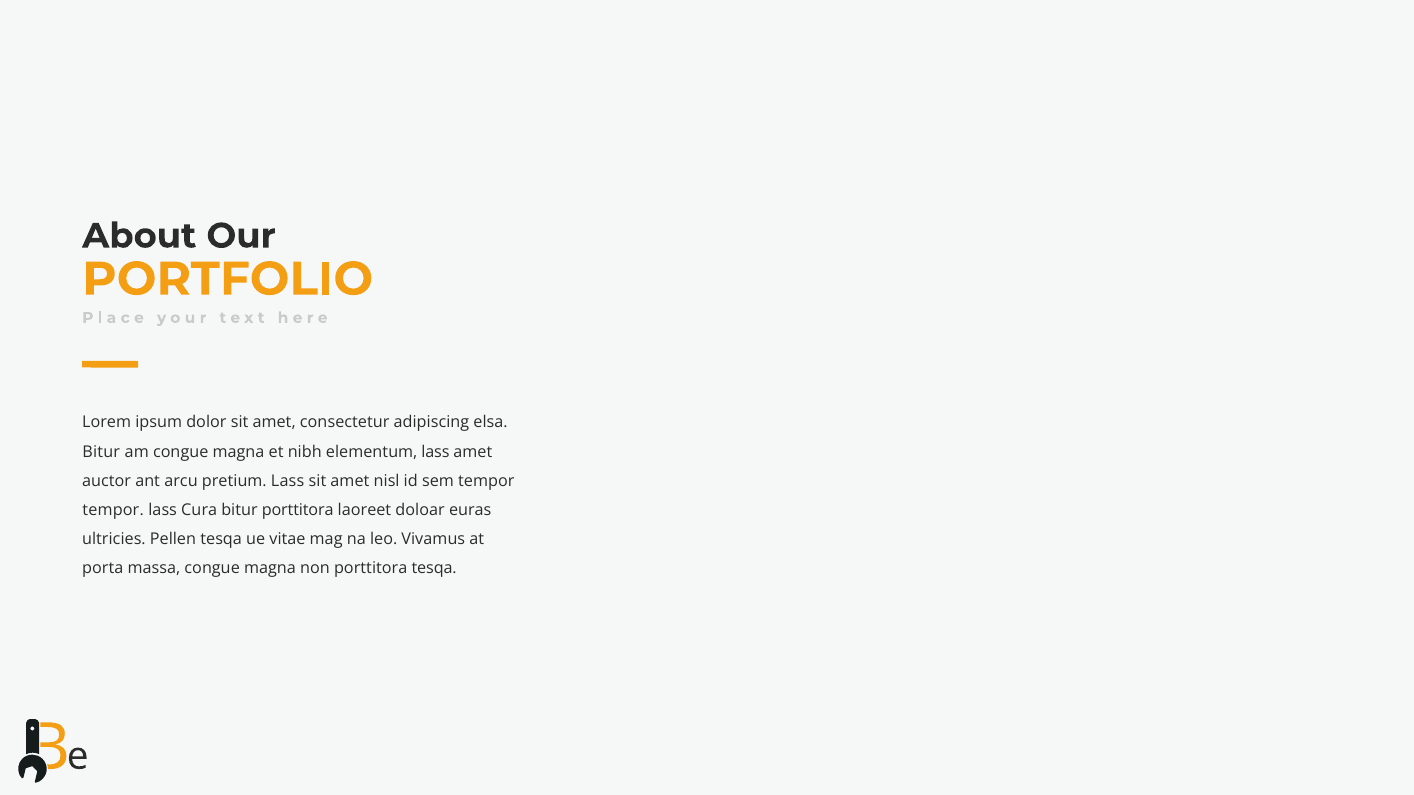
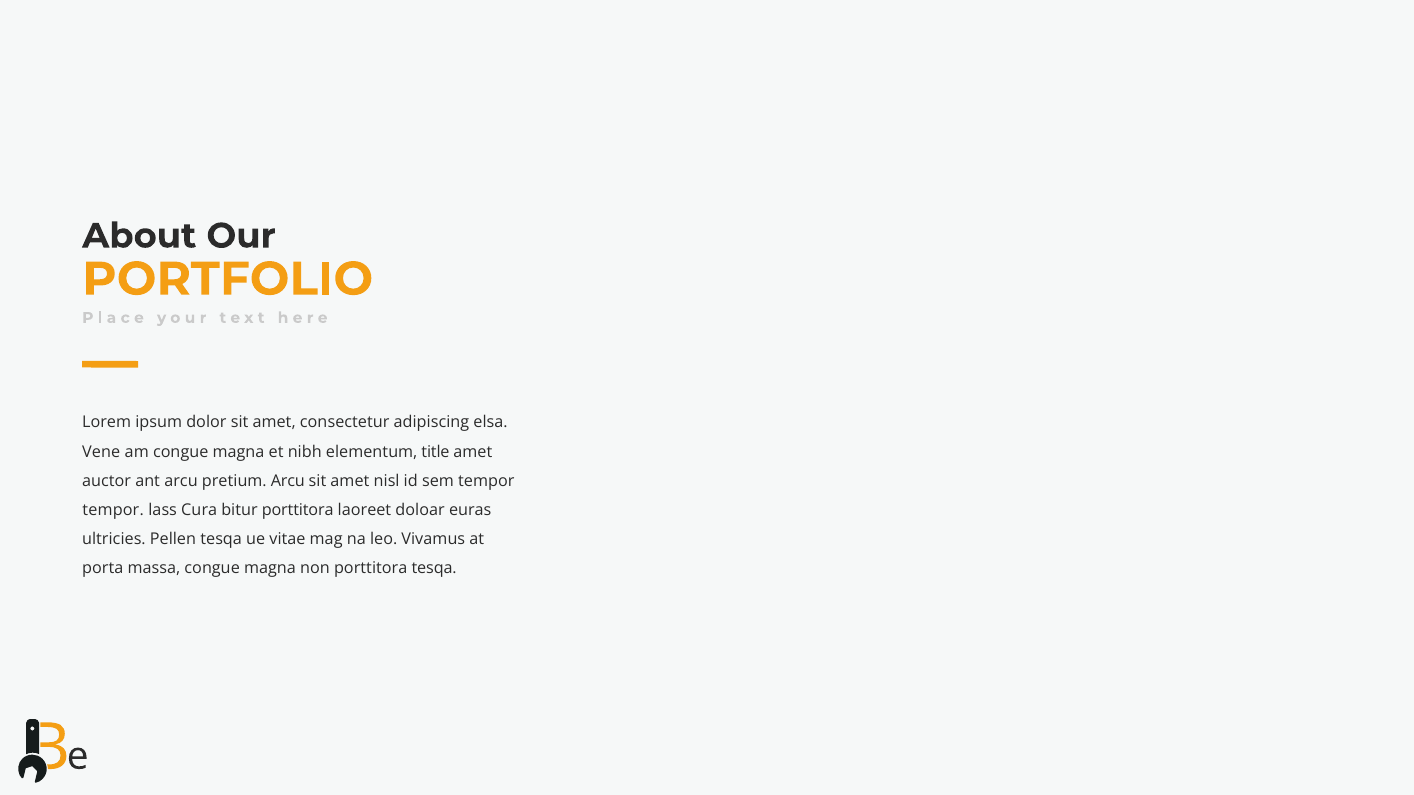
Bitur: Bitur -> Vene (101, 452)
elementum lass: lass -> title (435, 452)
pretium Lass: Lass -> Arcu (288, 481)
